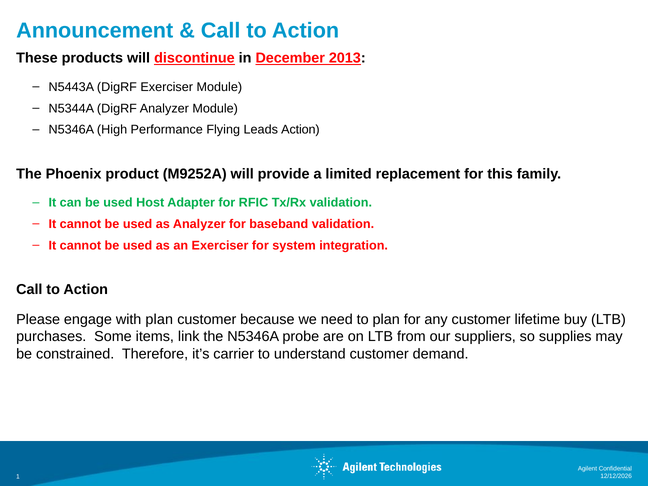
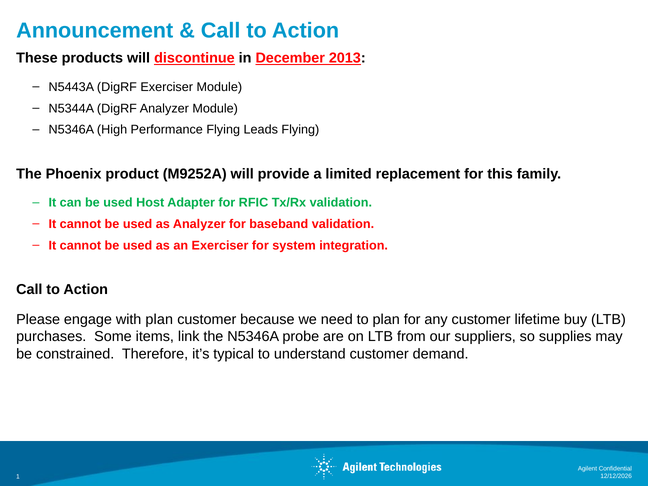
Leads Action: Action -> Flying (300, 130)
carrier: carrier -> typical (234, 354)
